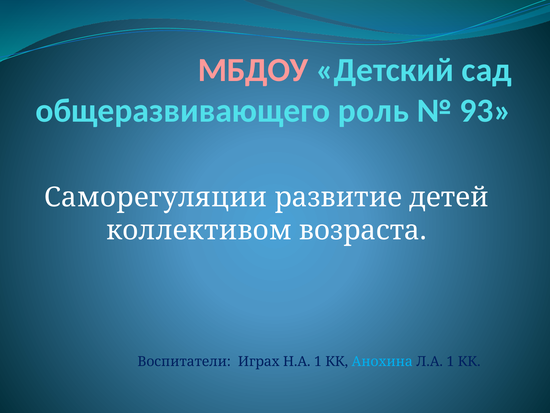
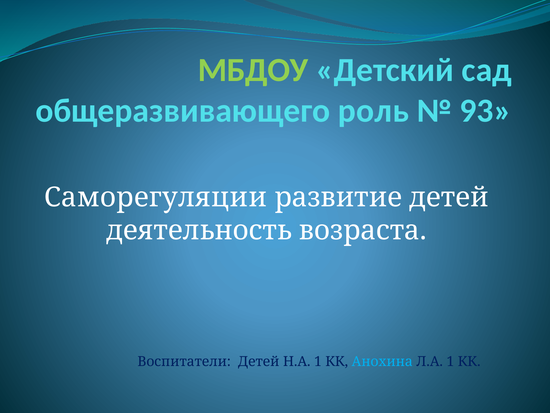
МБДОУ colour: pink -> light green (253, 70)
коллективом: коллективом -> деятельность (199, 230)
Воспитатели Играх: Играх -> Детей (259, 361)
